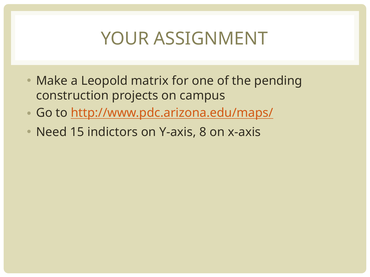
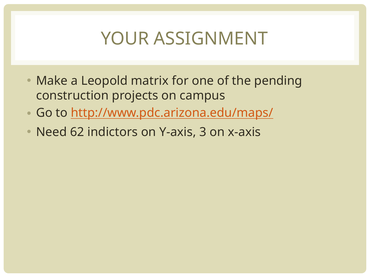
15: 15 -> 62 (77, 132)
8: 8 -> 3 (203, 132)
